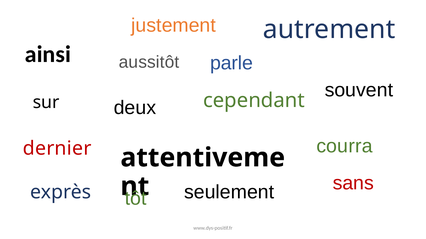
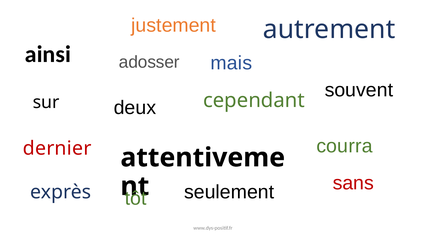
aussitôt: aussitôt -> adosser (149, 62)
parle: parle -> mais (231, 63)
